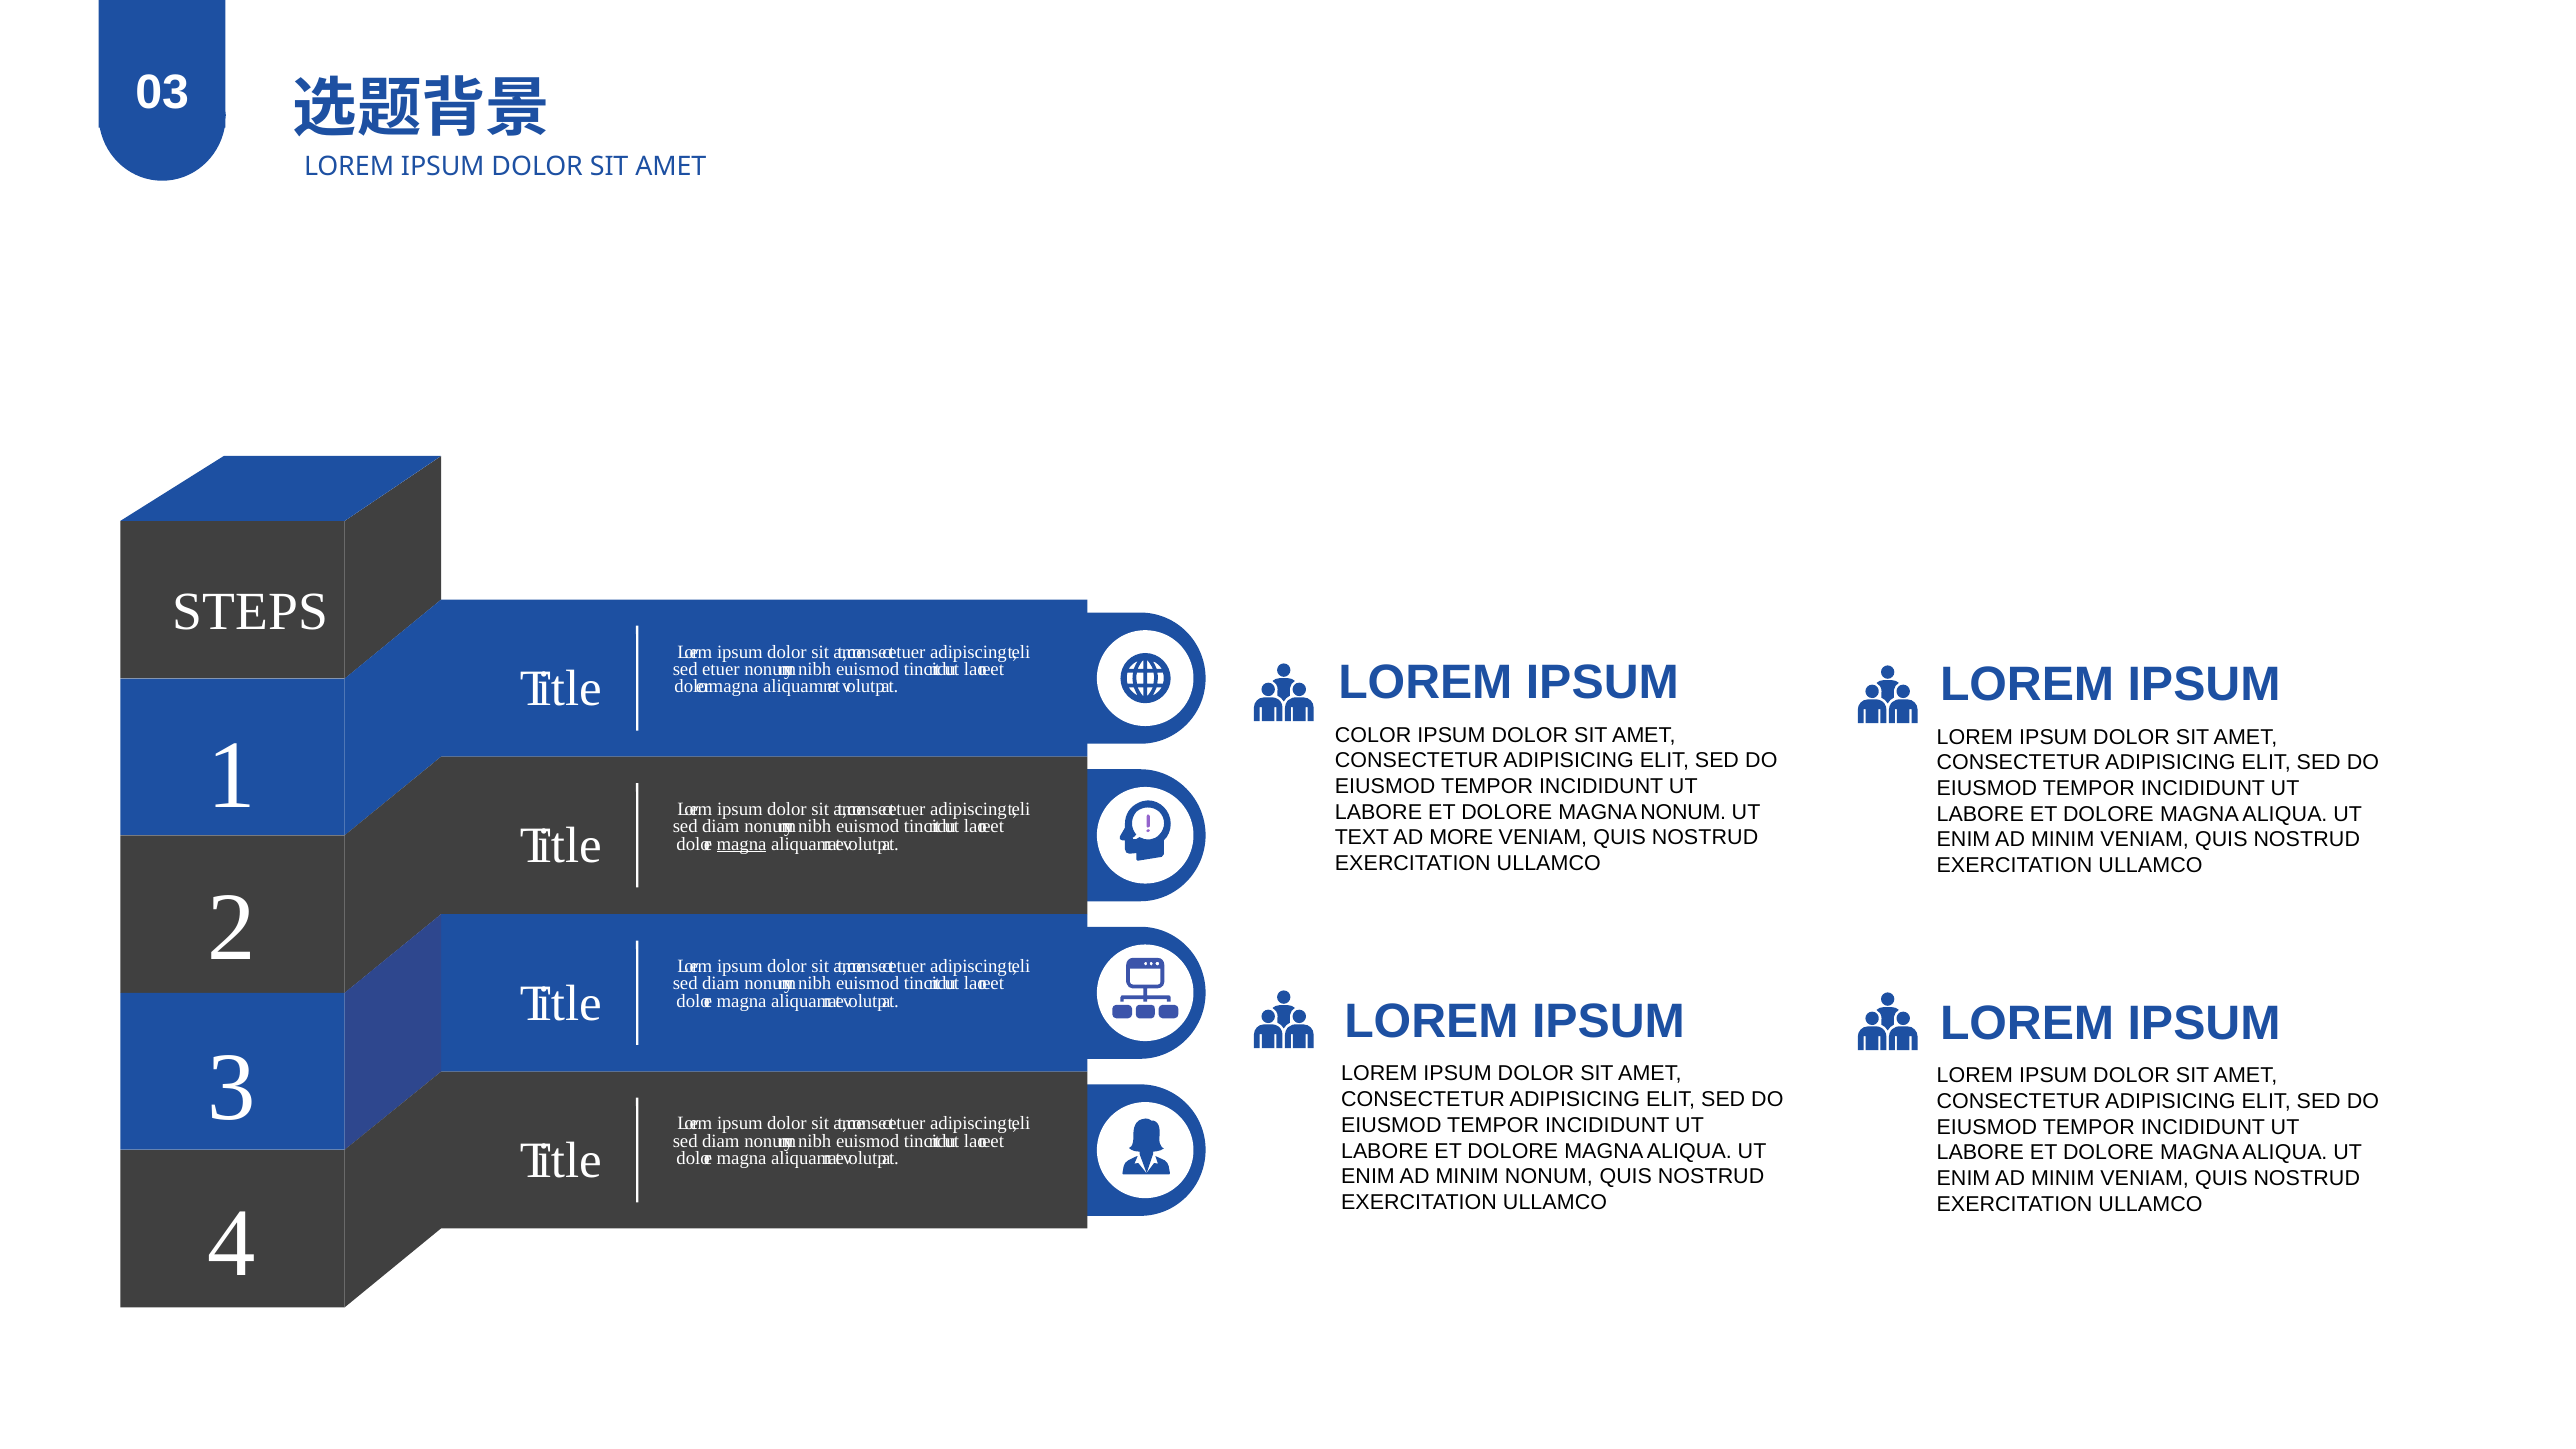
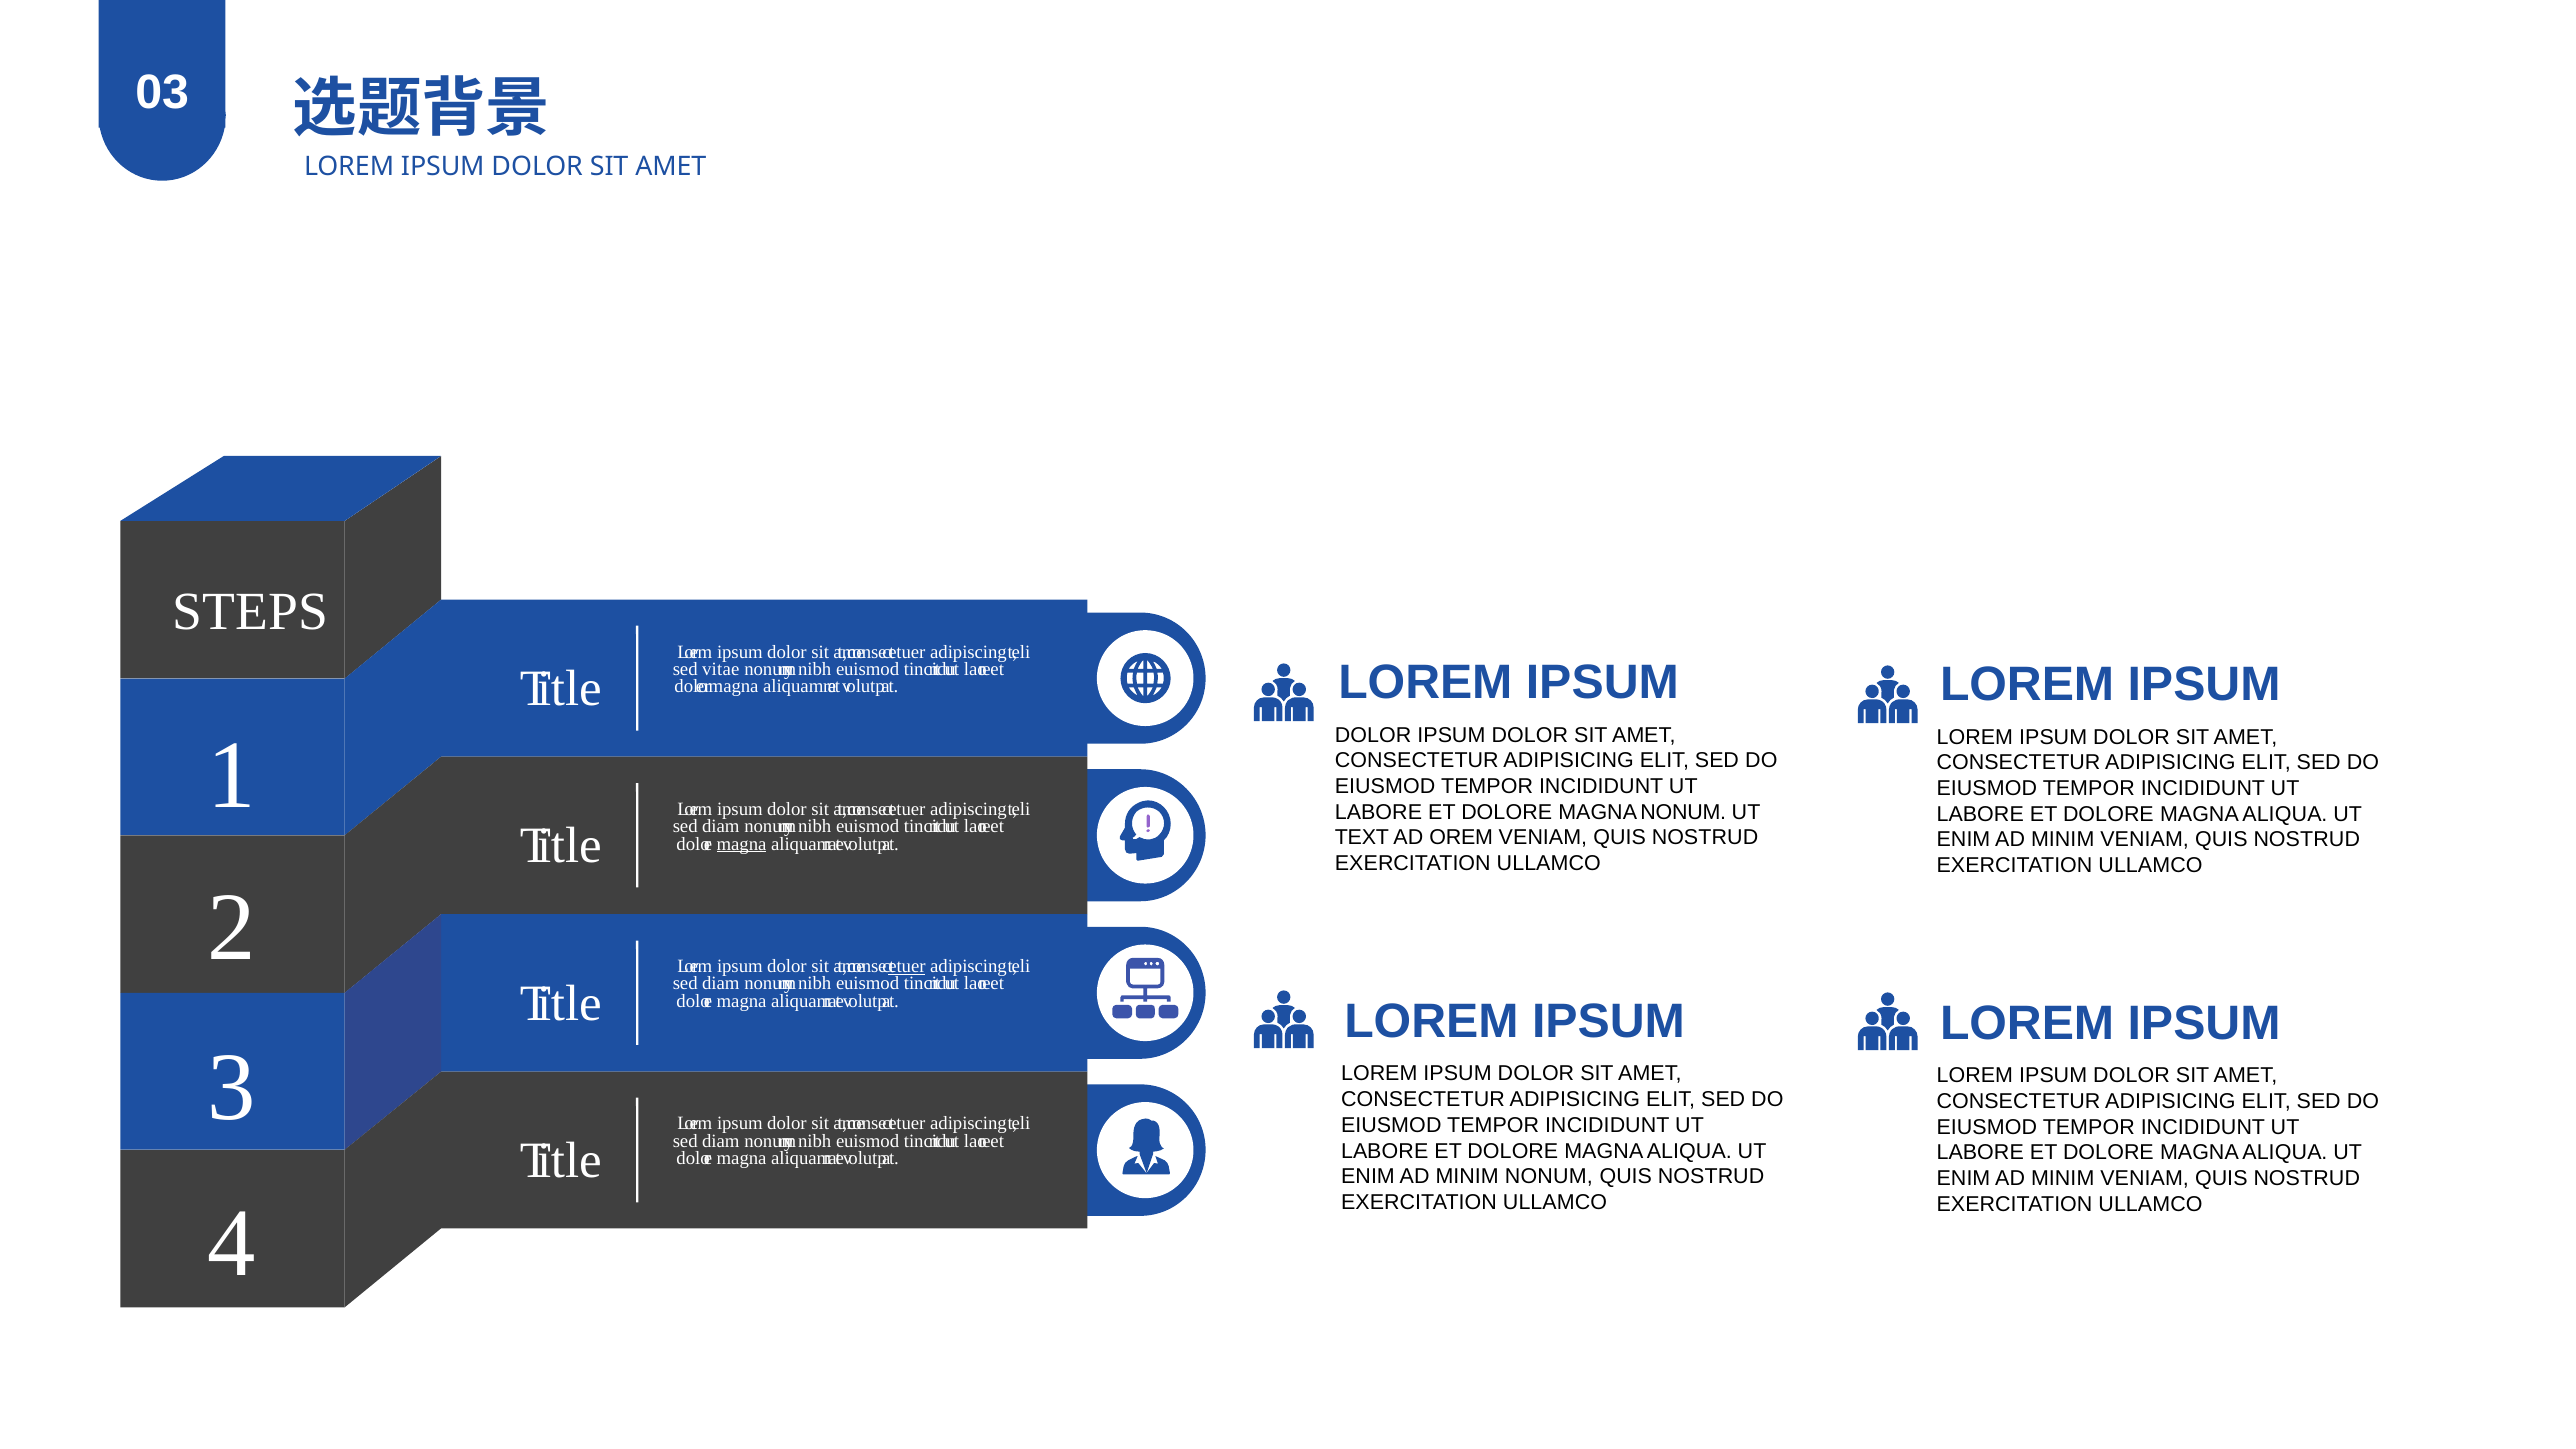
sed etuer: etuer -> vitae (721, 669)
COLOR: COLOR -> DOLOR (1373, 735)
MORE: MORE -> OREM (1461, 838)
etuer underline: none -> present (907, 966)
